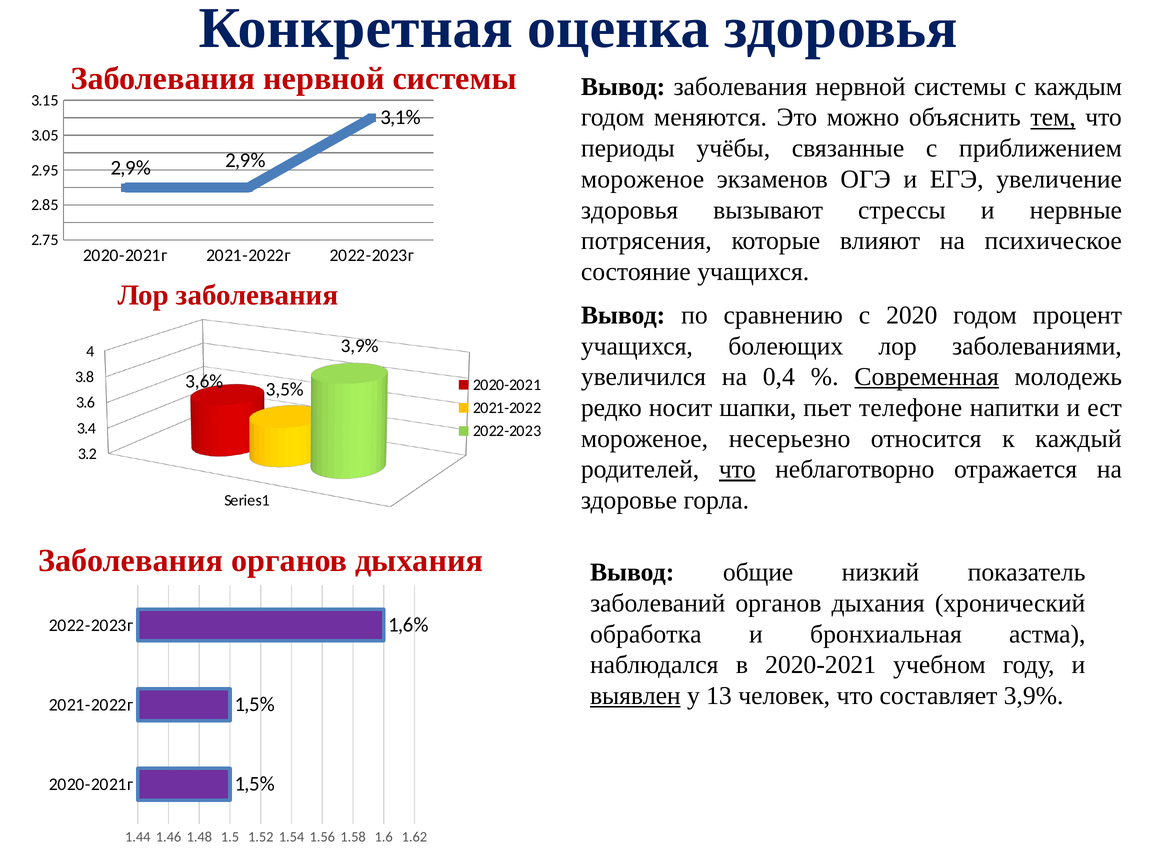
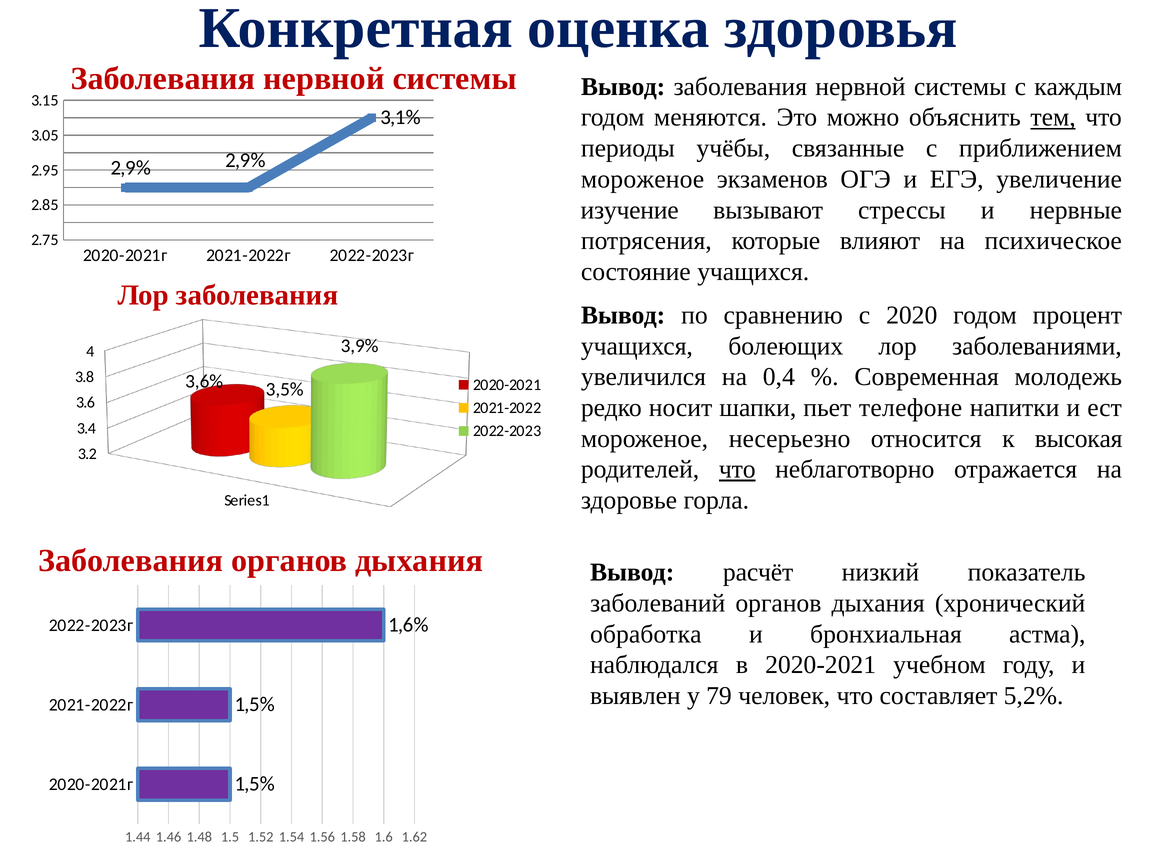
здоровья: здоровья -> изучение (630, 210)
Современная underline: present -> none (927, 377)
каждый: каждый -> высокая (1079, 438)
общие: общие -> расчёт (758, 572)
выявлен underline: present -> none (635, 696)
13: 13 -> 79 (719, 696)
составляет 3,9%: 3,9% -> 5,2% (1034, 696)
